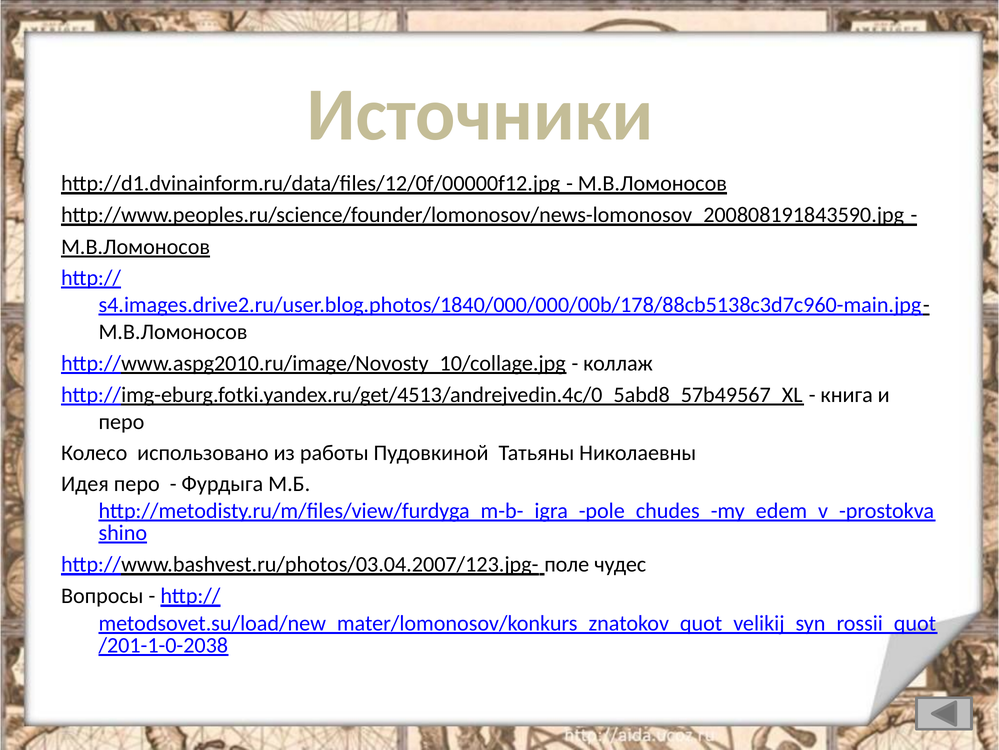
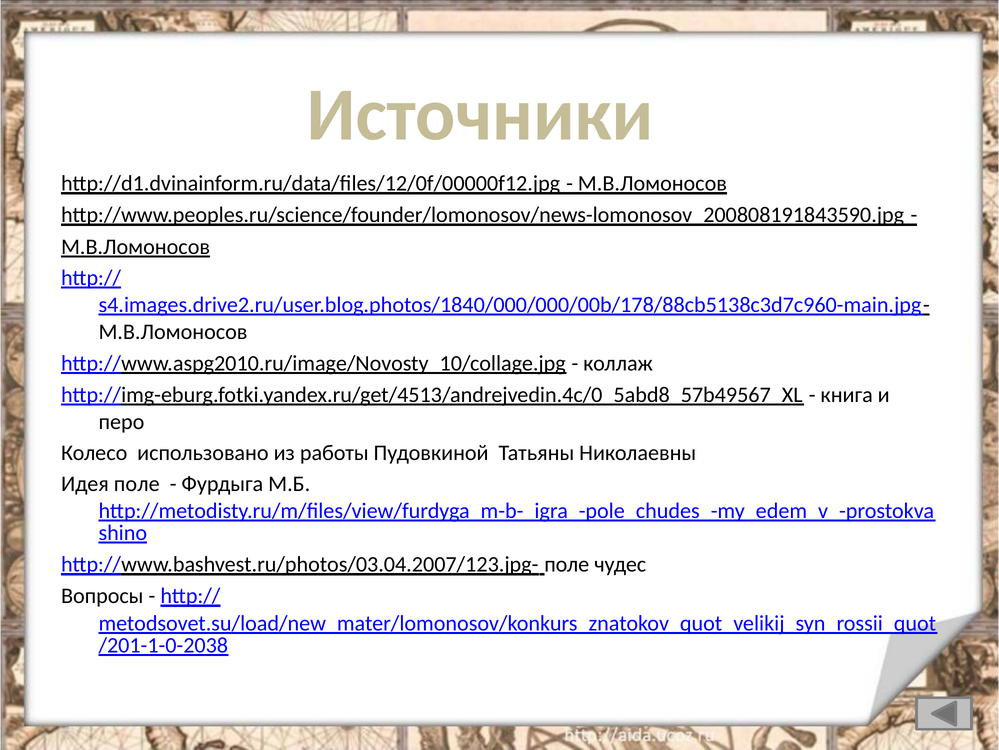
Идея перо: перо -> поле (137, 484)
